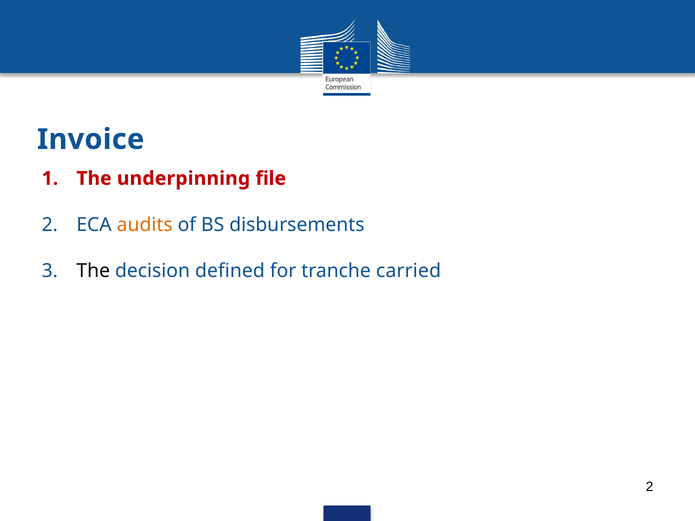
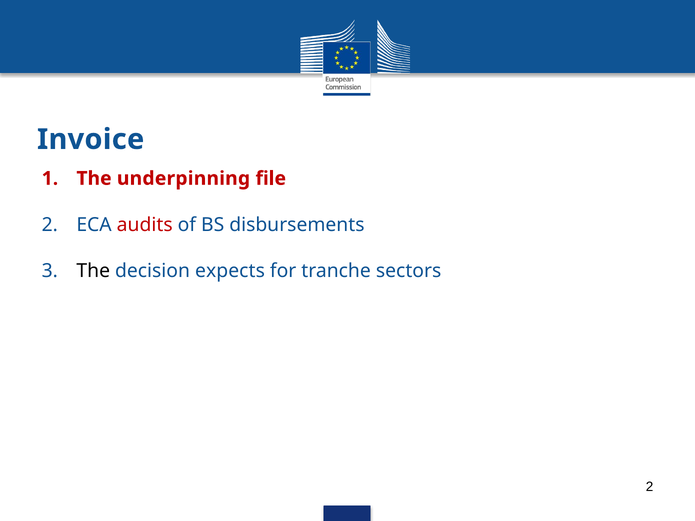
audits colour: orange -> red (145, 225)
defined: defined -> expects (230, 271)
carried: carried -> sectors (409, 271)
